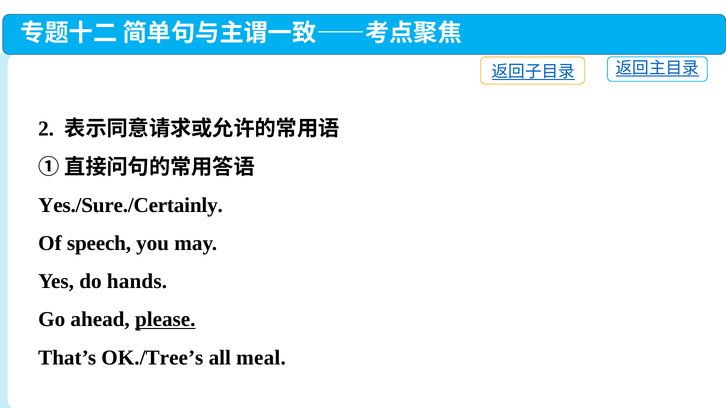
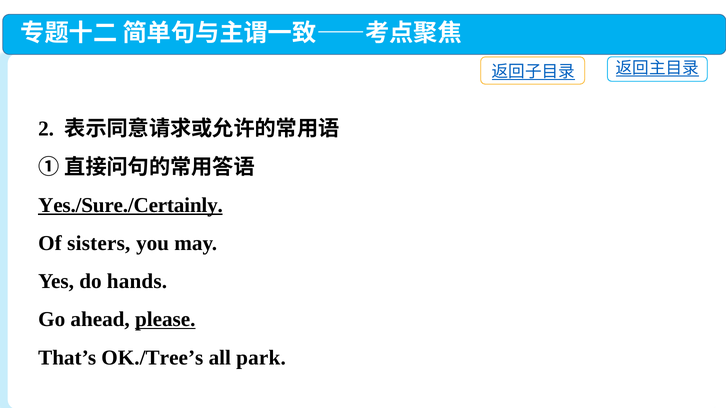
Yes./Sure./Certainly underline: none -> present (131, 205)
speech: speech -> sisters (99, 243)
meal: meal -> park (261, 358)
